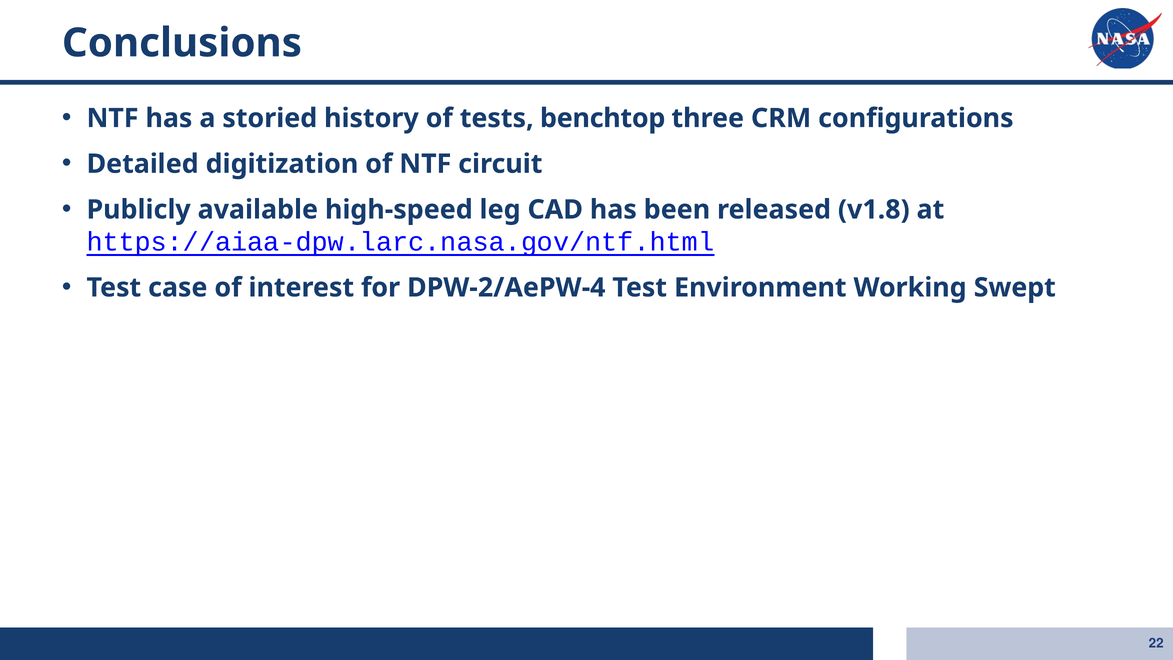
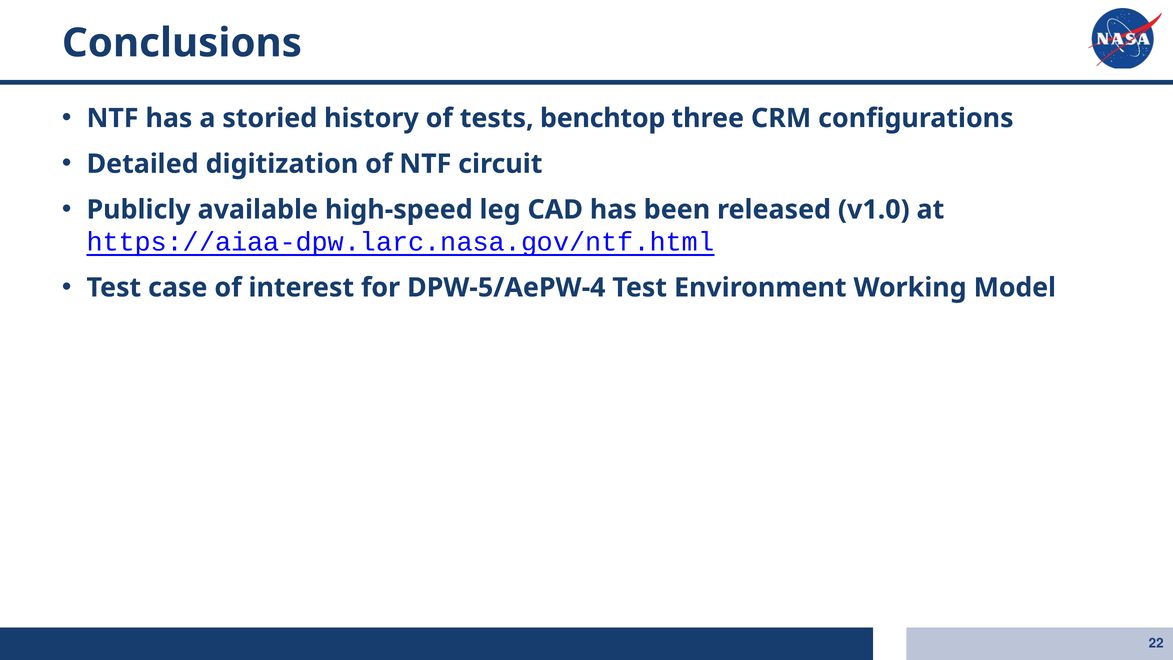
v1.8: v1.8 -> v1.0 (874, 210)
DPW-2/AePW-4: DPW-2/AePW-4 -> DPW-5/AePW-4 (506, 288)
Swept: Swept -> Model (1015, 288)
